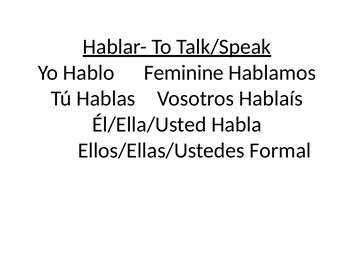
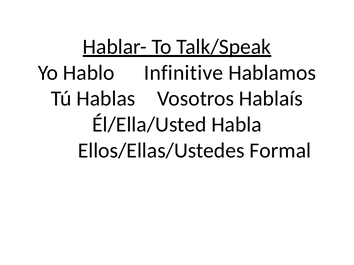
Feminine: Feminine -> Infinitive (184, 73)
